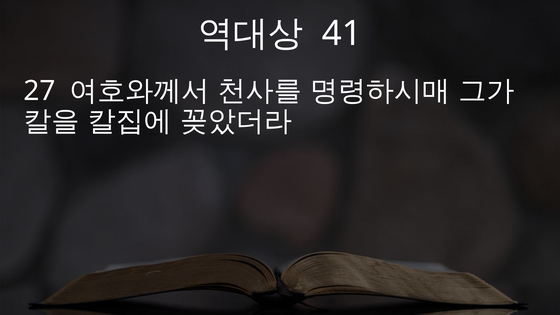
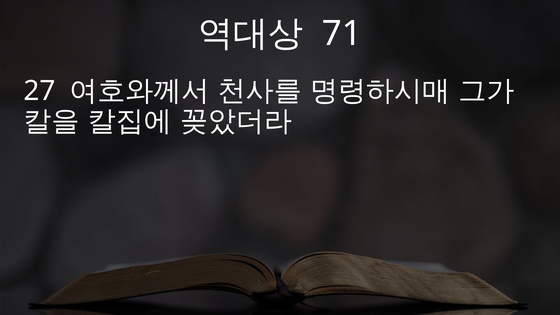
41: 41 -> 71 (342, 34)
